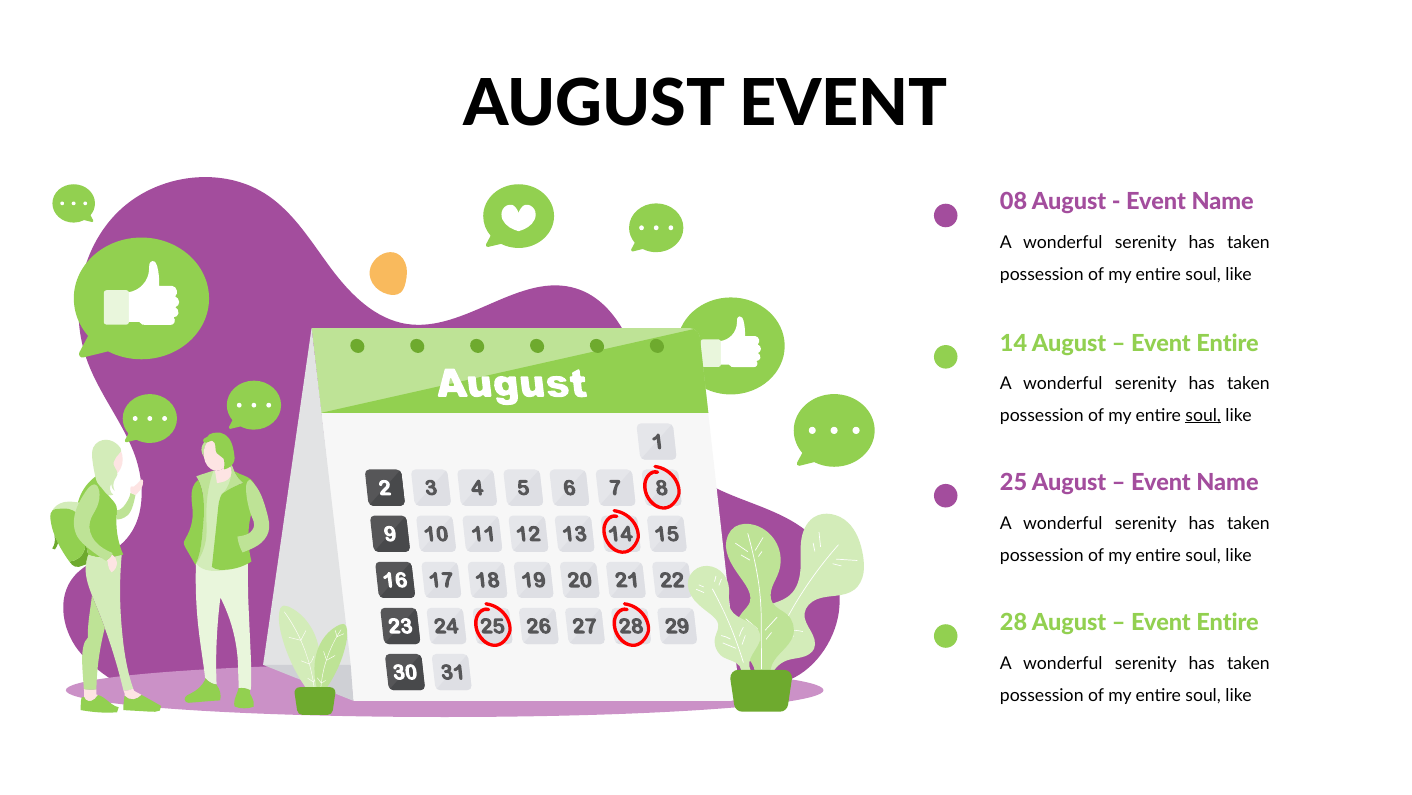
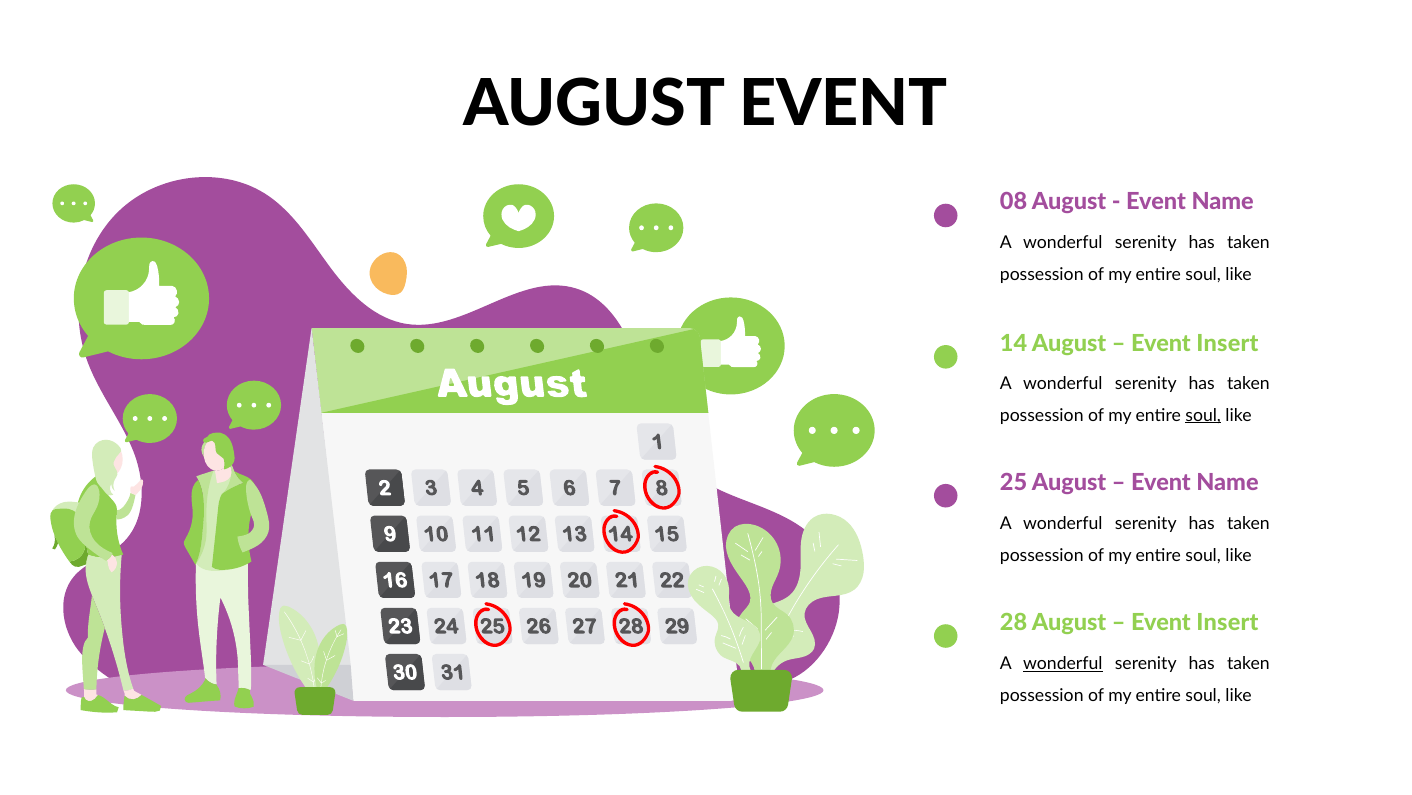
Entire: Entire -> Insert (1227, 343)
Entire: Entire -> Insert (1227, 622)
wonderful underline: none -> present (1063, 663)
